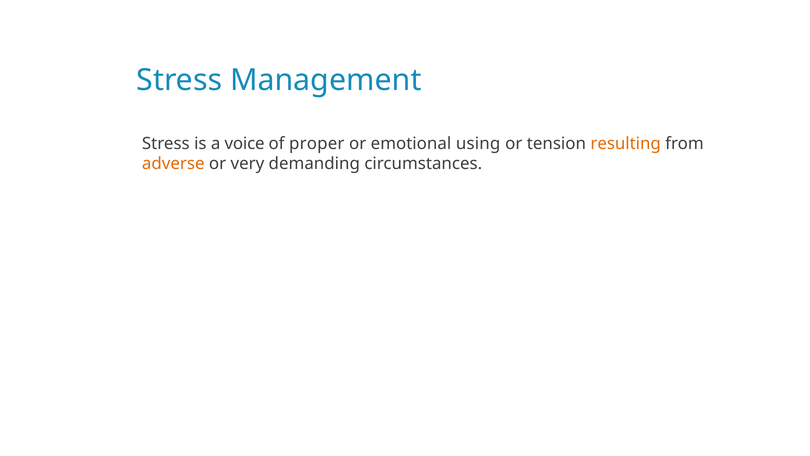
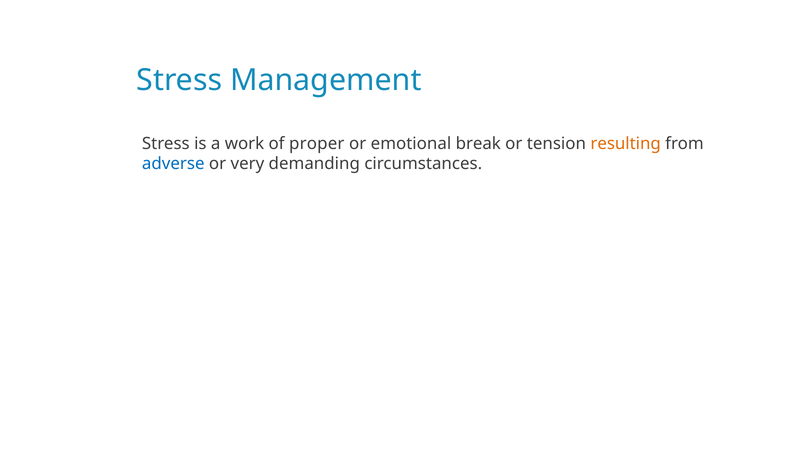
voice: voice -> work (244, 143)
using: using -> break (478, 143)
adverse colour: orange -> blue (173, 164)
